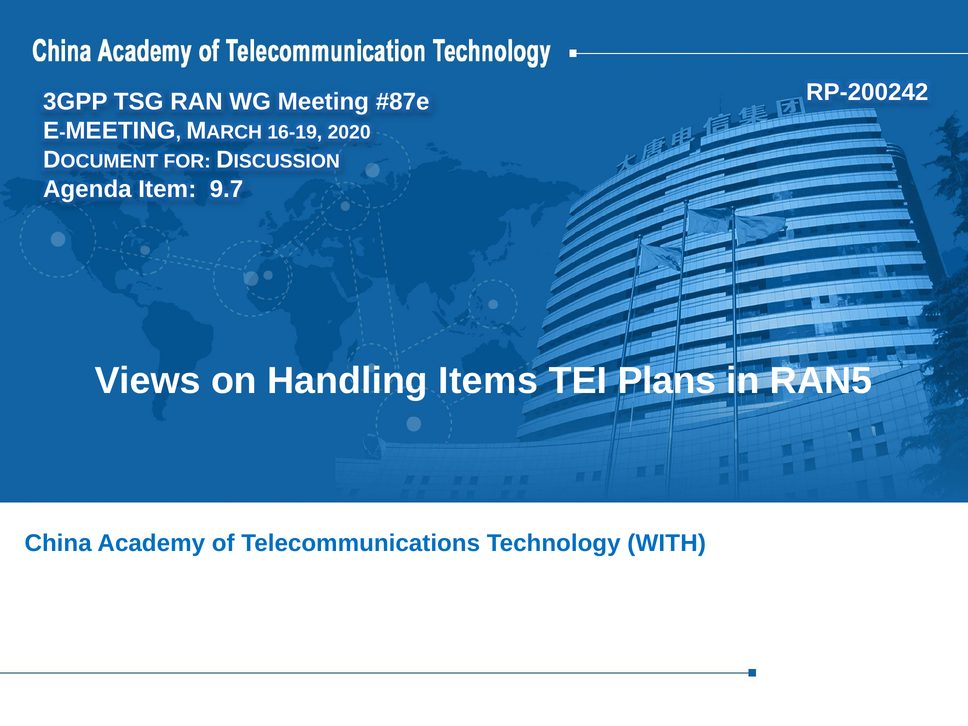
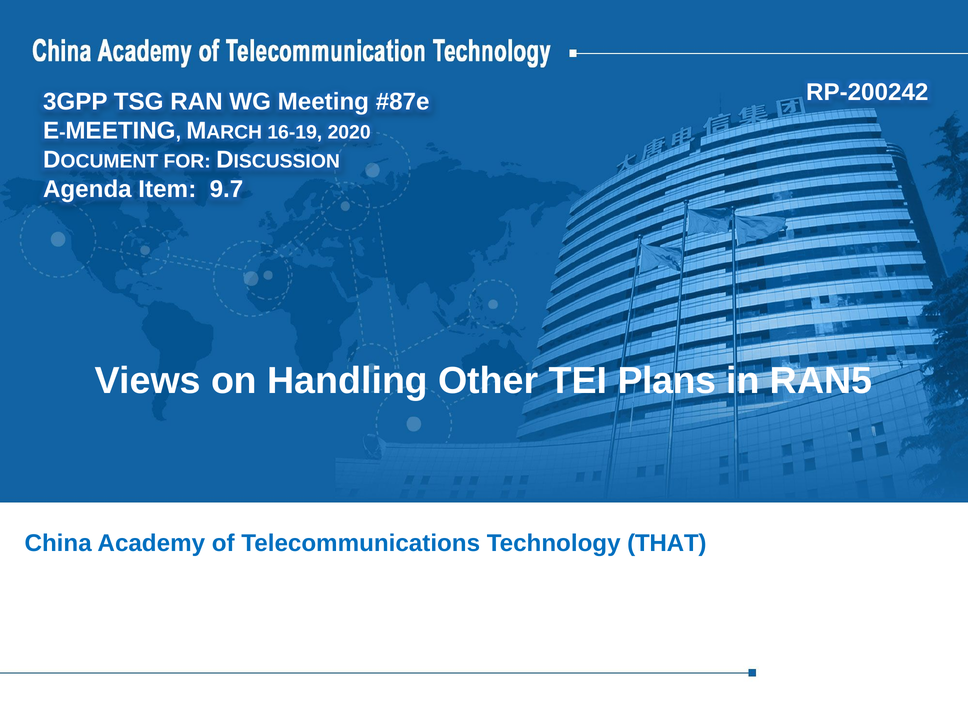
Items: Items -> Other (488, 381)
WITH: WITH -> THAT (667, 543)
